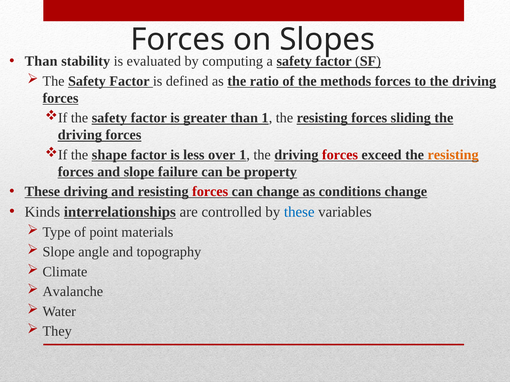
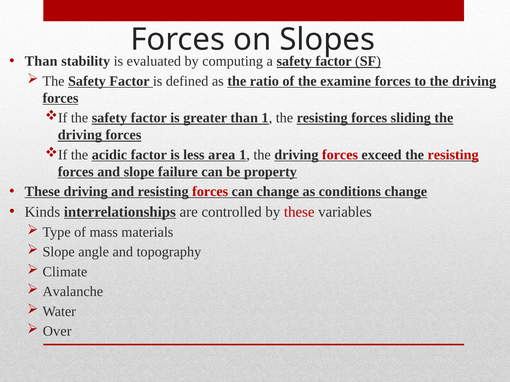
methods: methods -> examine (346, 81)
shape: shape -> acidic (109, 155)
over: over -> area (222, 155)
resisting colour: orange -> red (453, 155)
these colour: blue -> red (299, 212)
point: point -> mass (104, 232)
They: They -> Over (57, 332)
